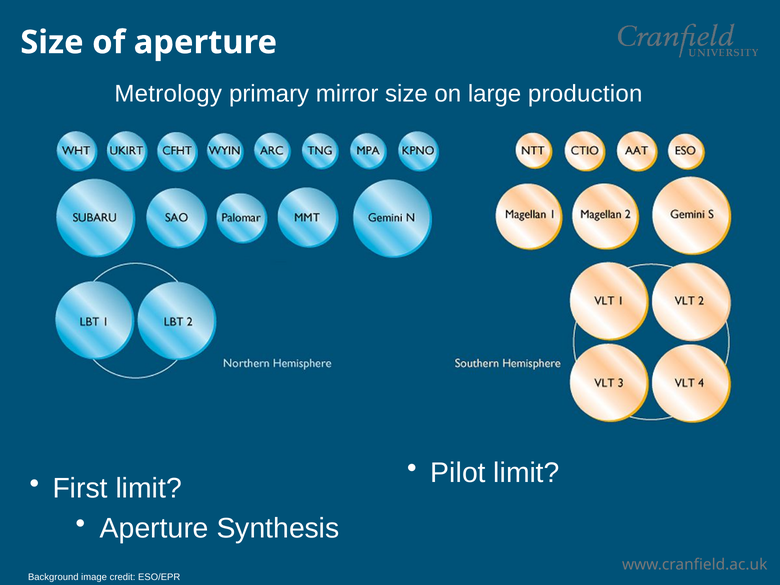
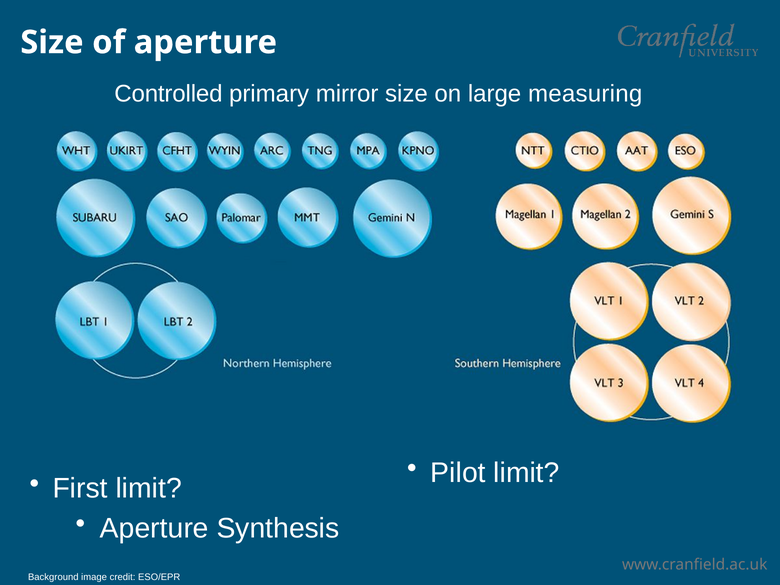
Metrology: Metrology -> Controlled (168, 94)
production: production -> measuring (585, 94)
